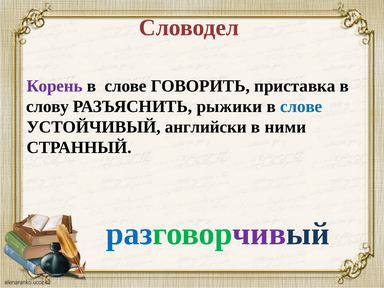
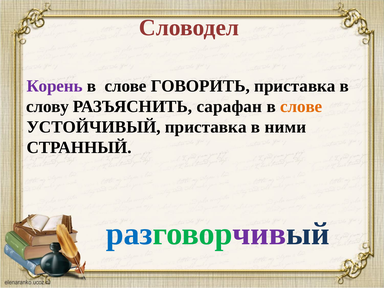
рыжики: рыжики -> сарафан (229, 106)
слове colour: blue -> orange (301, 106)
УСТОЙЧИВЫЙ английски: английски -> приставка (206, 127)
